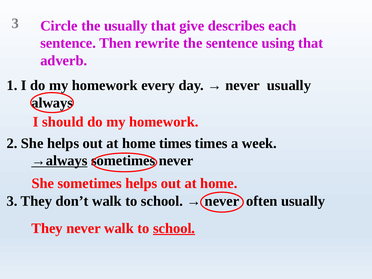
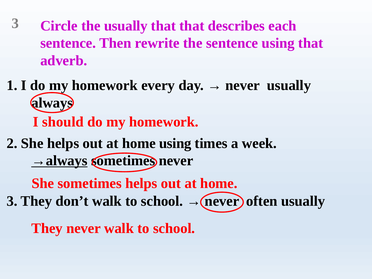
that give: give -> that (192, 26)
home times: times -> using (175, 143)
school underline: present -> none (174, 228)
